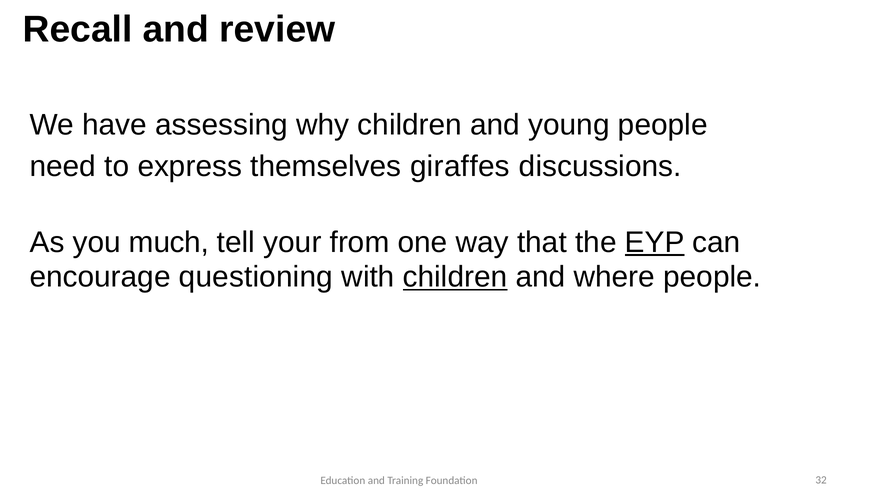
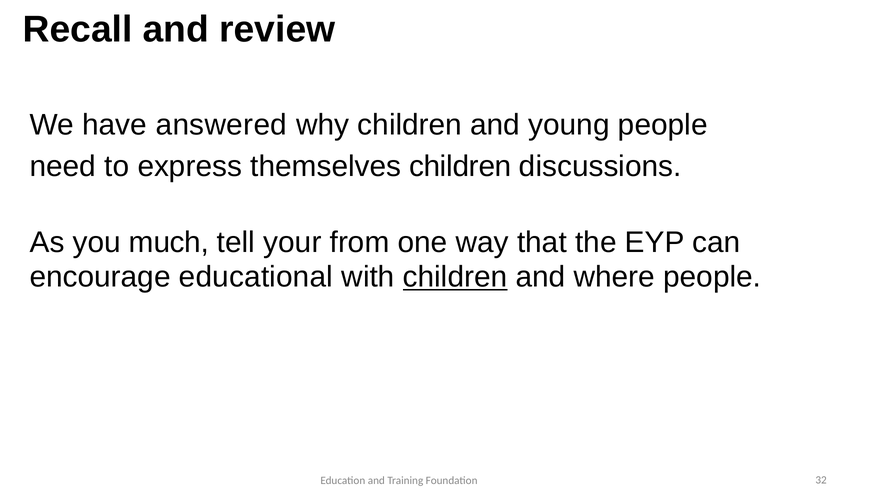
assessing: assessing -> answered (221, 125)
themselves giraffes: giraffes -> children (460, 166)
EYP underline: present -> none (655, 242)
questioning: questioning -> educational (256, 277)
